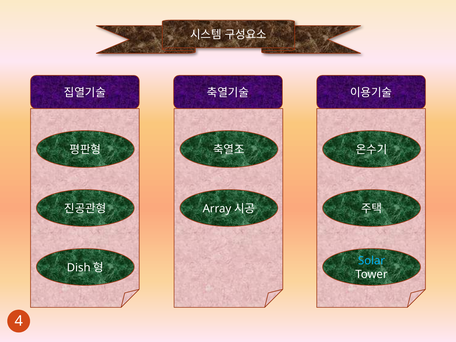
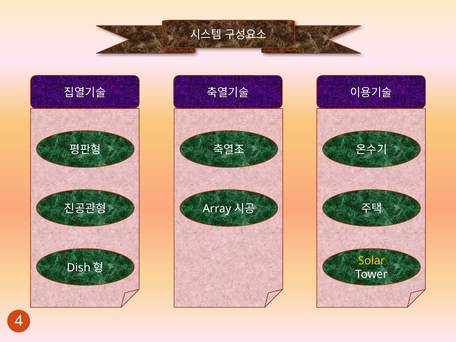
Solar colour: light blue -> yellow (372, 261)
